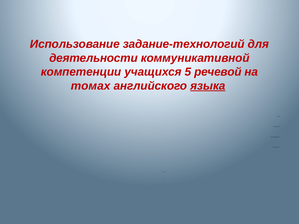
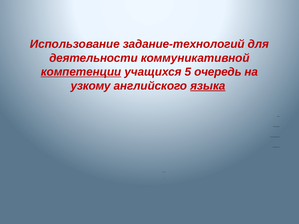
компетенции underline: none -> present (81, 72)
речевой: речевой -> очередь (218, 72)
томах: томах -> узкому (91, 86)
